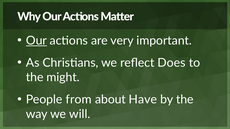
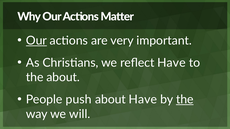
reflect Does: Does -> Have (171, 63)
the might: might -> about (63, 78)
from: from -> push (79, 100)
the underline: none -> present (185, 100)
